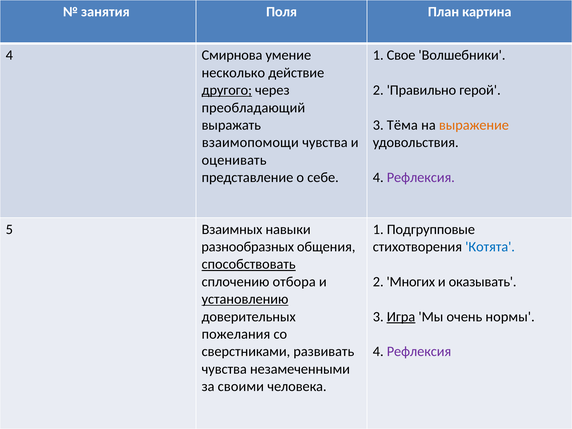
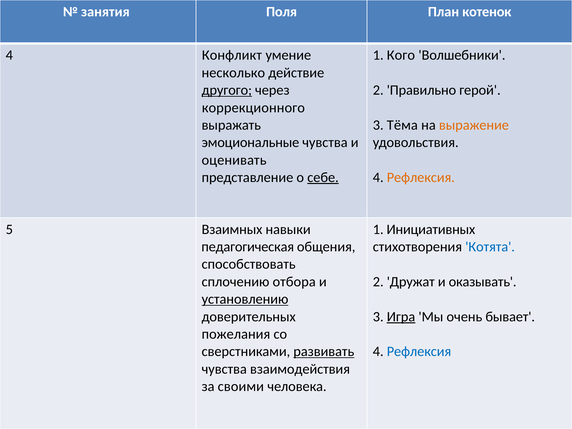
картина: картина -> котенок (487, 12)
Смирнова: Смирнова -> Конфликт (232, 55)
Свое: Свое -> Кого (401, 55)
преобладающий: преобладающий -> коррекционного (253, 108)
взаимопомощи: взаимопомощи -> эмоциональные (250, 143)
себе underline: none -> present (323, 177)
Рефлексия colour: purple -> orange (421, 177)
Подгрупповые: Подгрупповые -> Инициативных (431, 229)
разнообразных: разнообразных -> педагогическая (248, 247)
способствовать underline: present -> none (249, 264)
Многих: Многих -> Дружат (411, 282)
нормы: нормы -> бывает (510, 317)
развивать underline: none -> present (324, 352)
Рефлексия colour: purple -> blue (419, 352)
незамеченными: незамеченными -> взаимодействия (300, 369)
